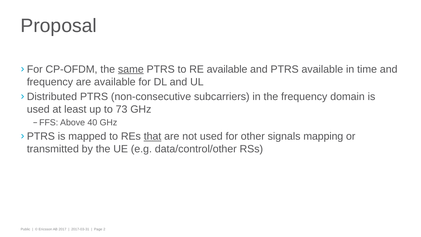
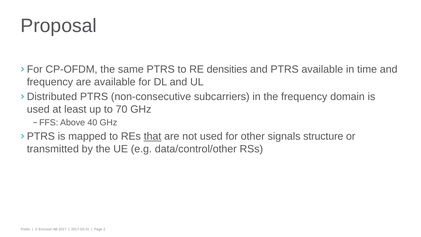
same underline: present -> none (131, 69)
RE available: available -> densities (227, 69)
73: 73 -> 70 (122, 109)
mapping: mapping -> structure (323, 136)
